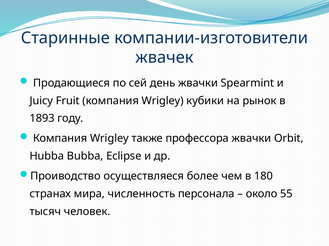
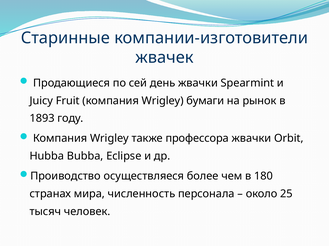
кубики: кубики -> бумаги (205, 101)
55: 55 -> 25 (286, 194)
